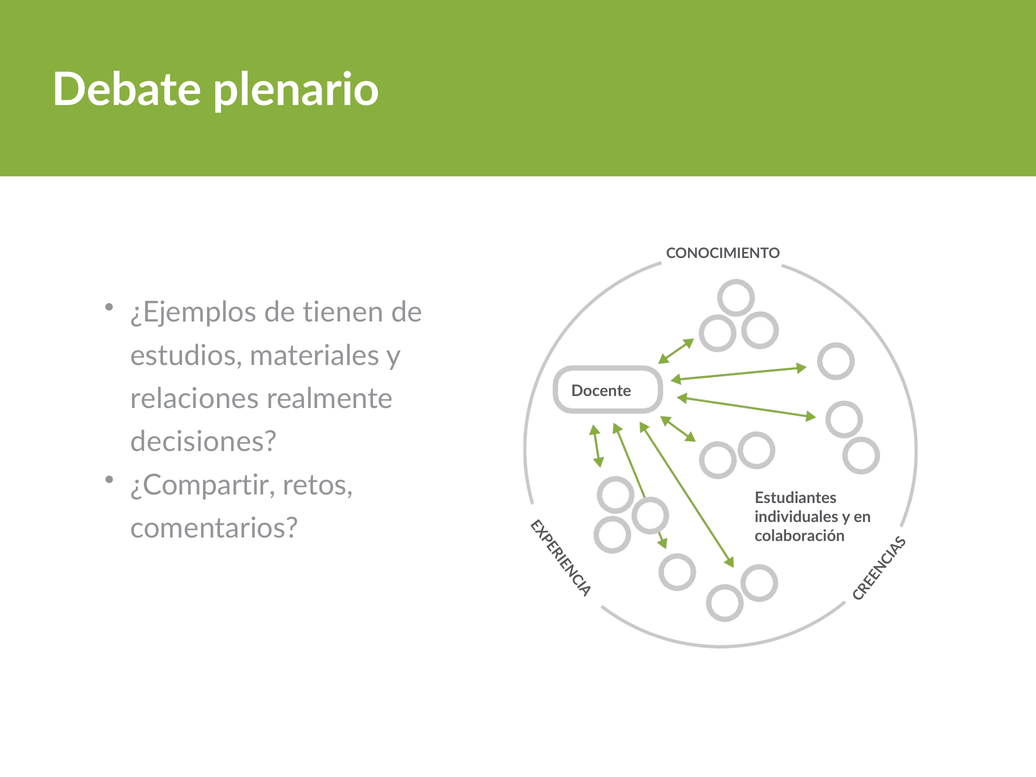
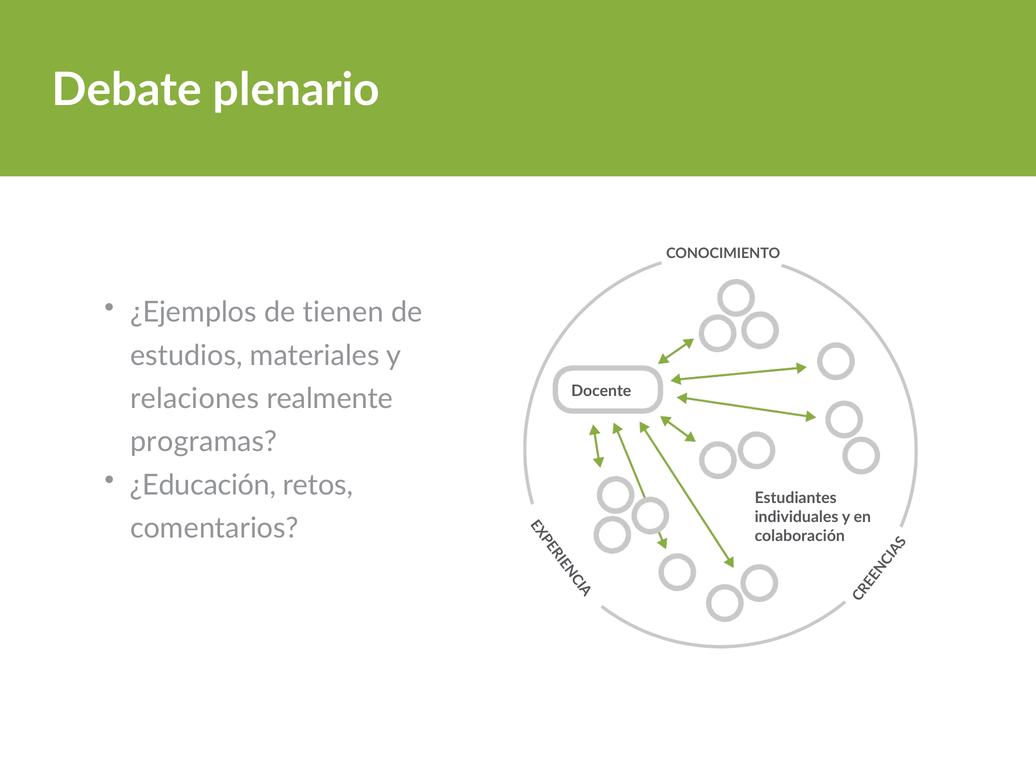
decisiones: decisiones -> programas (204, 442)
¿Compartir: ¿Compartir -> ¿Educación (203, 485)
